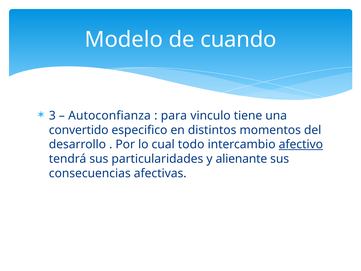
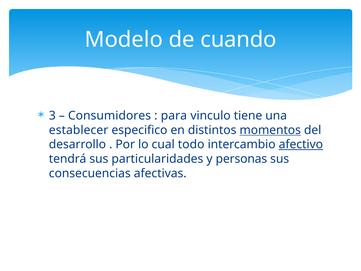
Autoconfianza: Autoconfianza -> Consumidores (110, 115)
convertido: convertido -> establecer (79, 130)
momentos underline: none -> present (270, 130)
alienante: alienante -> personas (241, 159)
